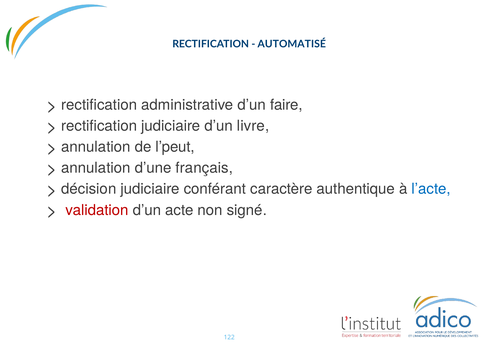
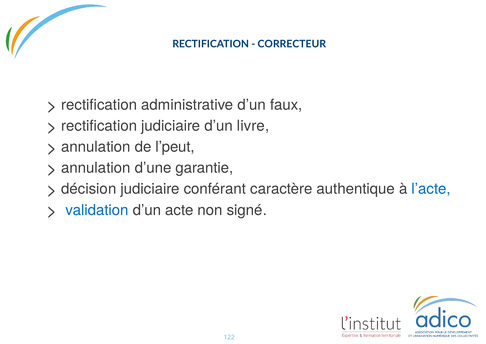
AUTOMATISÉ: AUTOMATISÉ -> CORRECTEUR (292, 44)
faire: faire -> faux (286, 105)
français: français -> garantie (204, 168)
validation colour: red -> blue (97, 210)
